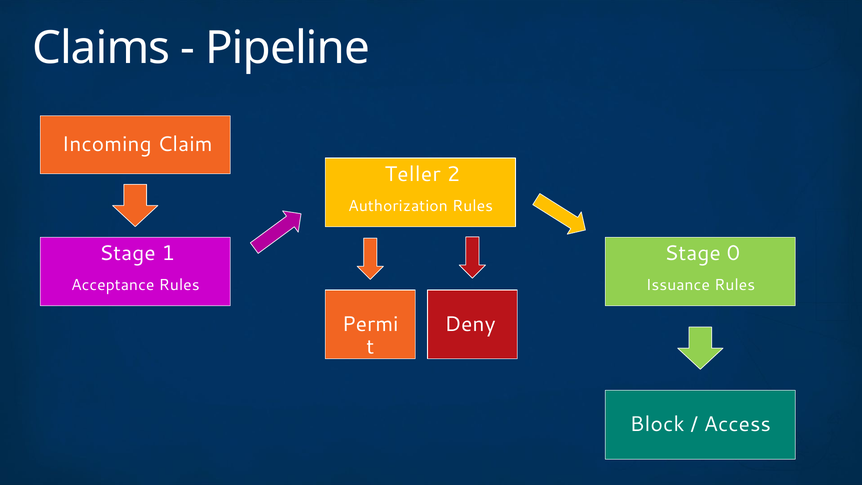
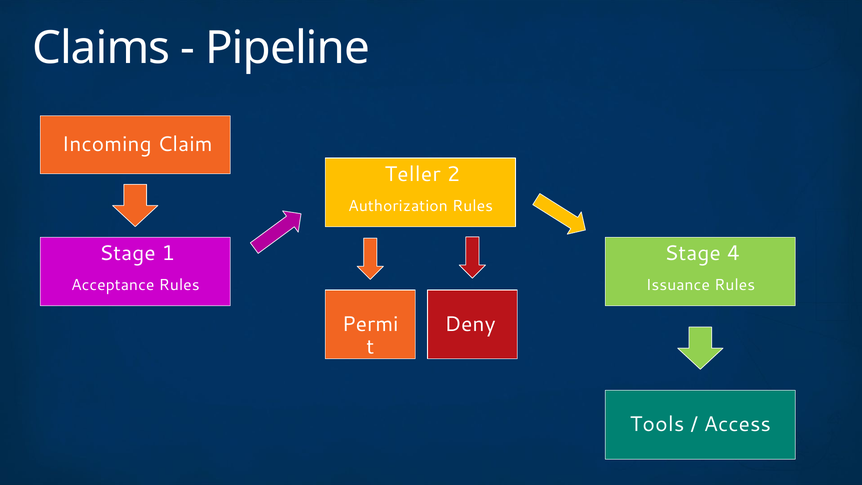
0: 0 -> 4 (733, 253)
Block: Block -> Tools (657, 424)
